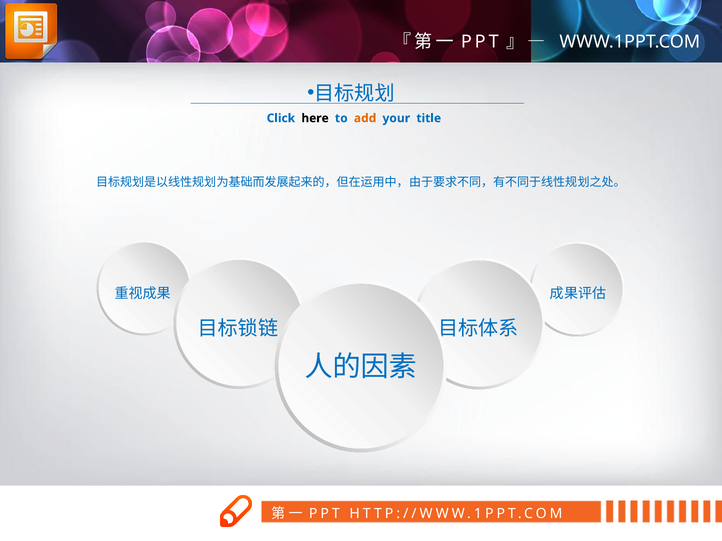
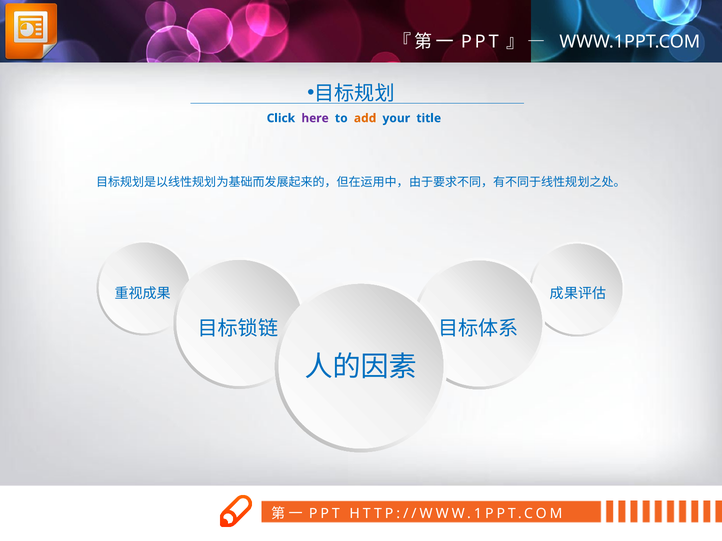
here colour: black -> purple (315, 118)
